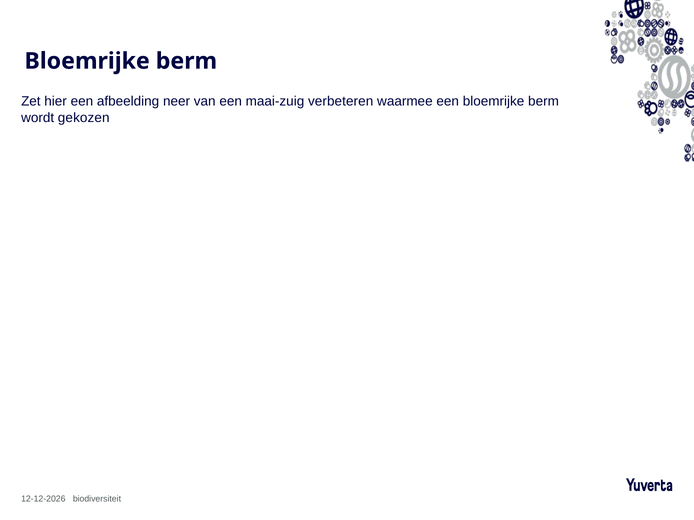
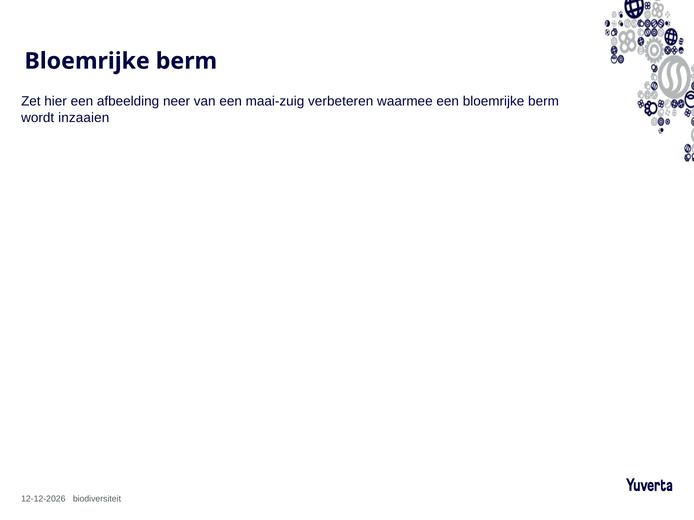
gekozen: gekozen -> inzaaien (84, 118)
